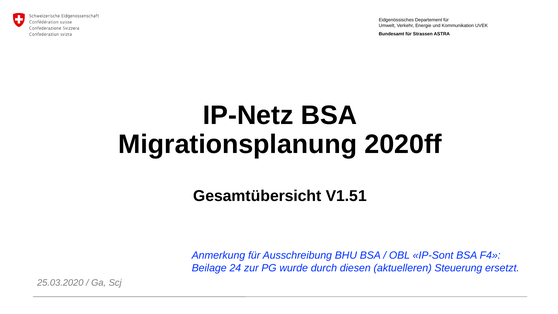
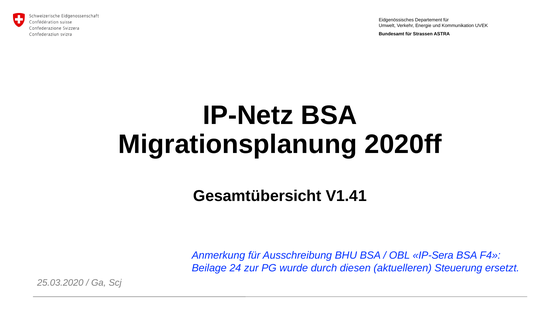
V1.51: V1.51 -> V1.41 (346, 196)
IP-Sont: IP-Sont -> IP-Sera (433, 255)
